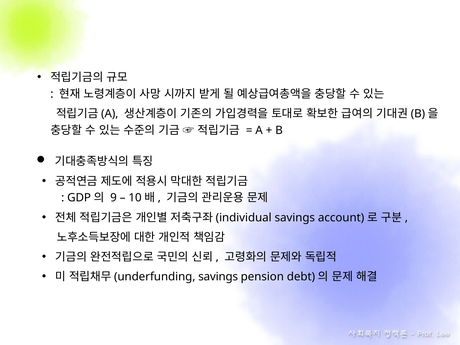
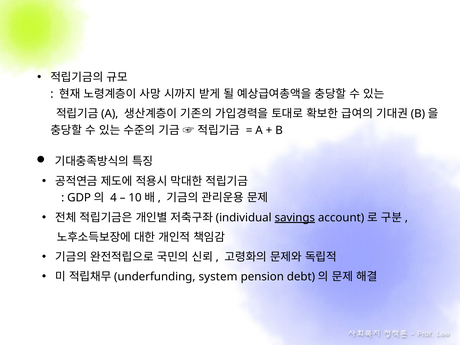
9: 9 -> 4 (114, 198)
savings underline: none -> present (295, 218)
savings: savings -> system (218, 277)
